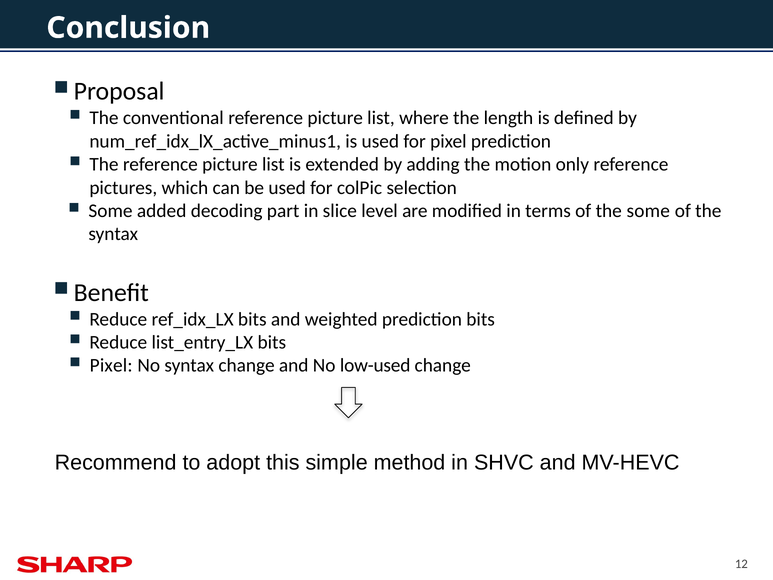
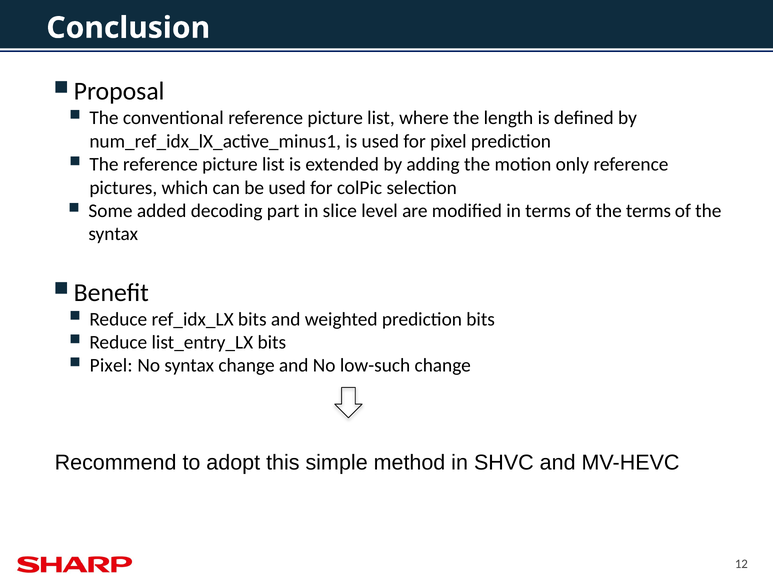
the some: some -> terms (648, 211)
low-used: low-used -> low-such (375, 365)
